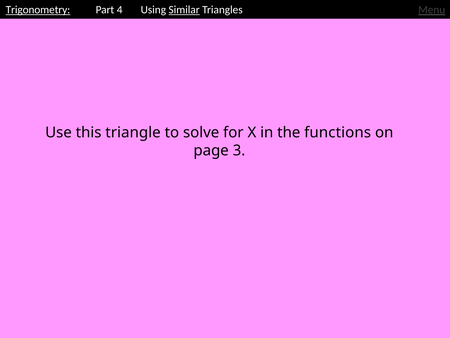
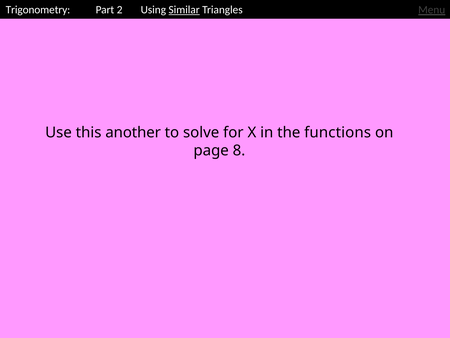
Trigonometry underline: present -> none (38, 10)
4: 4 -> 2 (120, 10)
triangle: triangle -> another (133, 132)
3: 3 -> 8 (239, 150)
